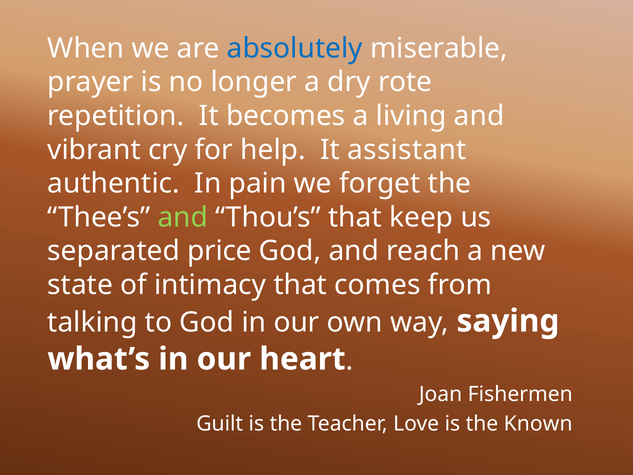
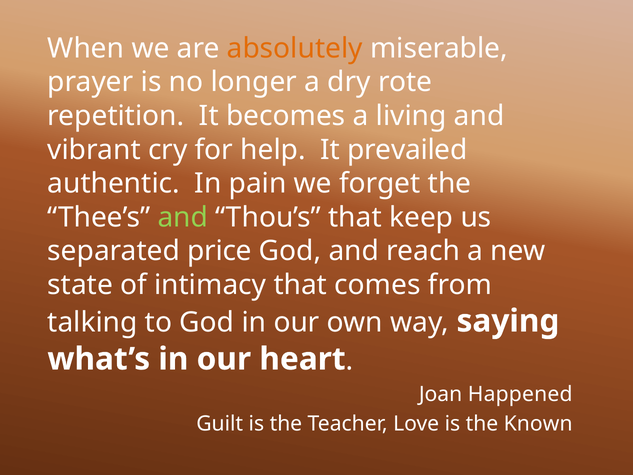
absolutely colour: blue -> orange (295, 48)
assistant: assistant -> prevailed (407, 150)
Fishermen: Fishermen -> Happened (520, 394)
